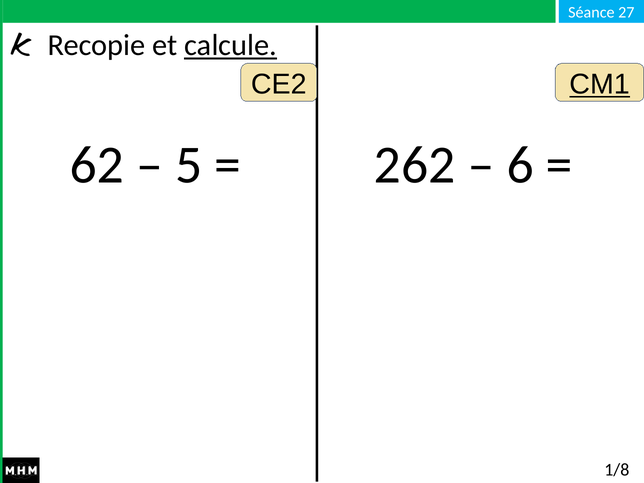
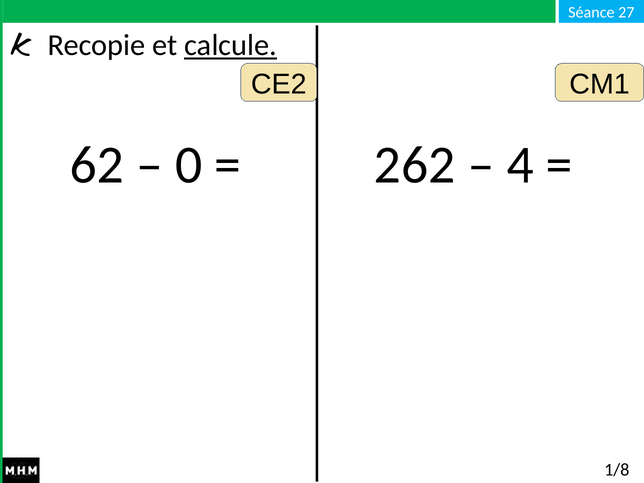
CM1 underline: present -> none (600, 84)
5: 5 -> 0 (189, 165)
6: 6 -> 4 (520, 165)
